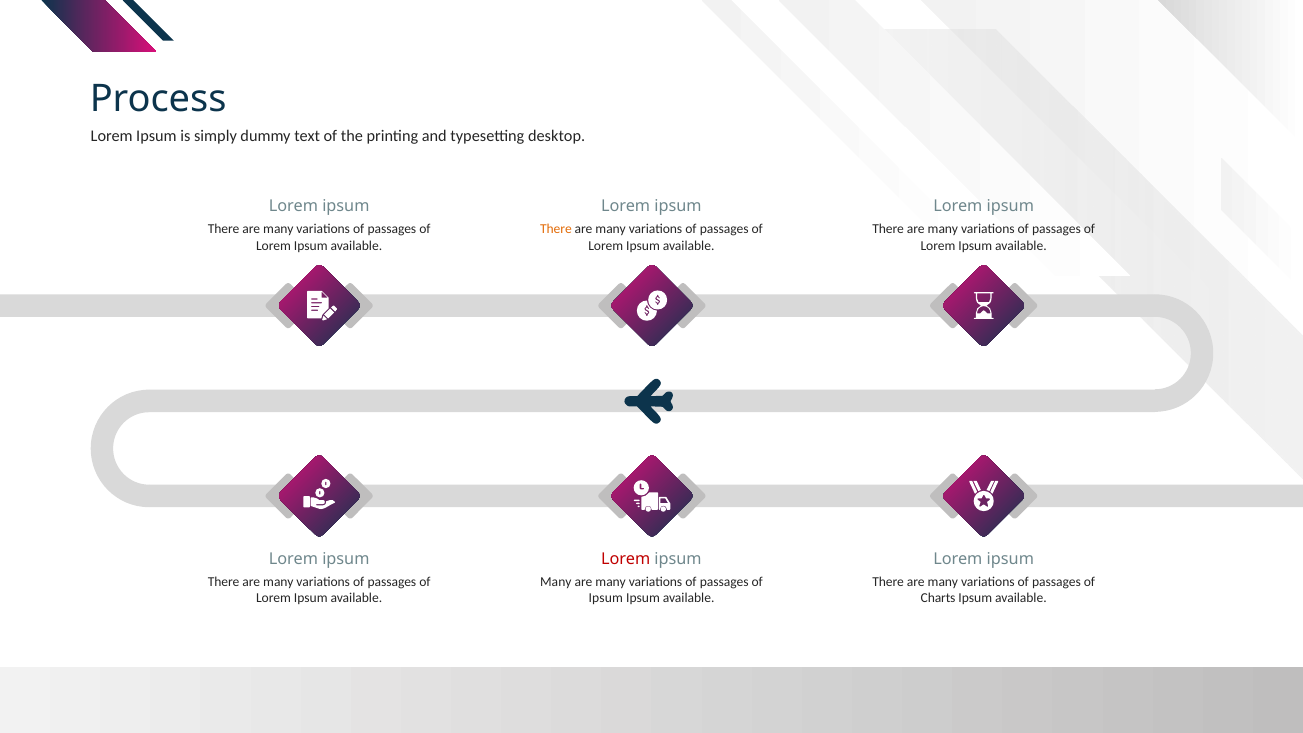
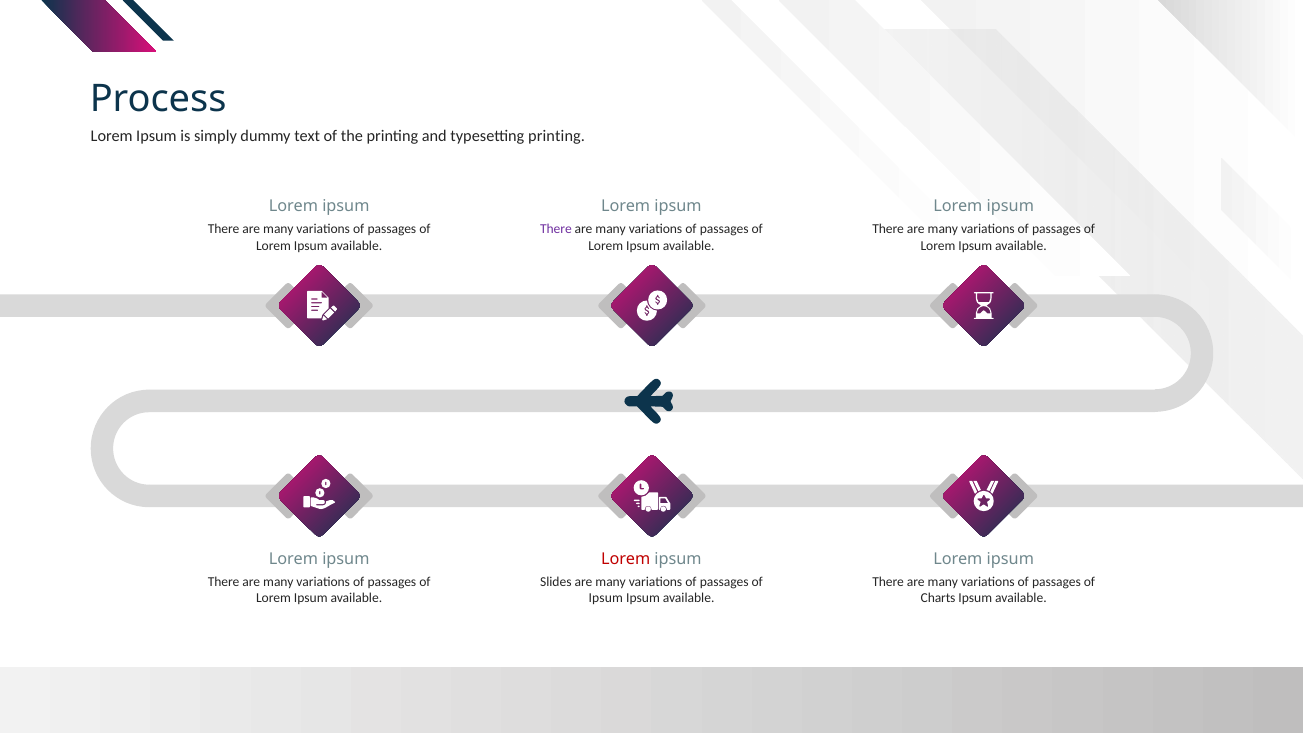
typesetting desktop: desktop -> printing (557, 136)
There colour: orange -> purple (556, 229)
Many: Many -> Slides (556, 582)
